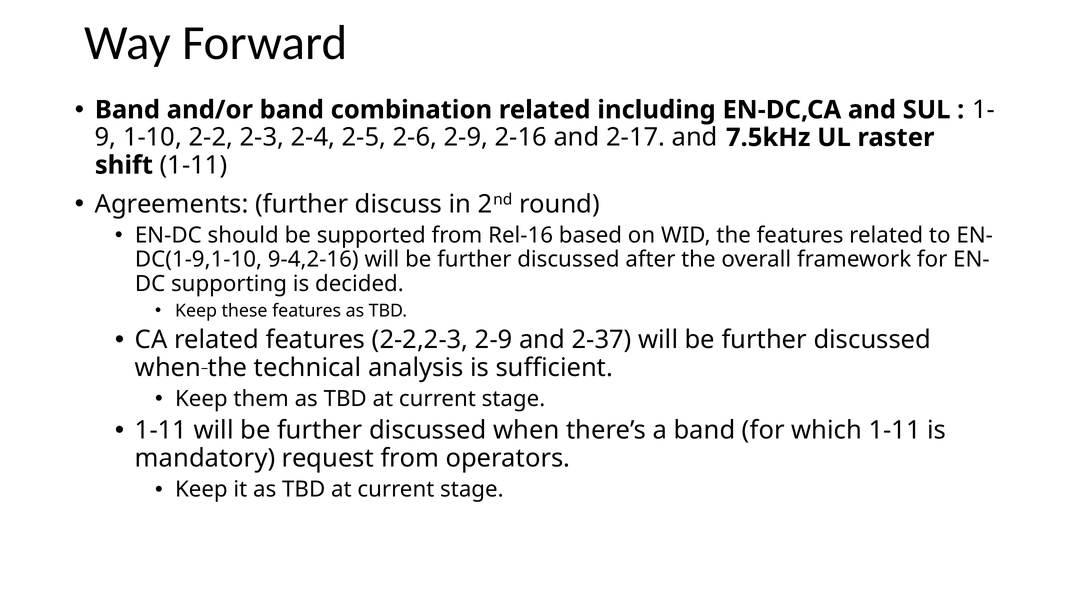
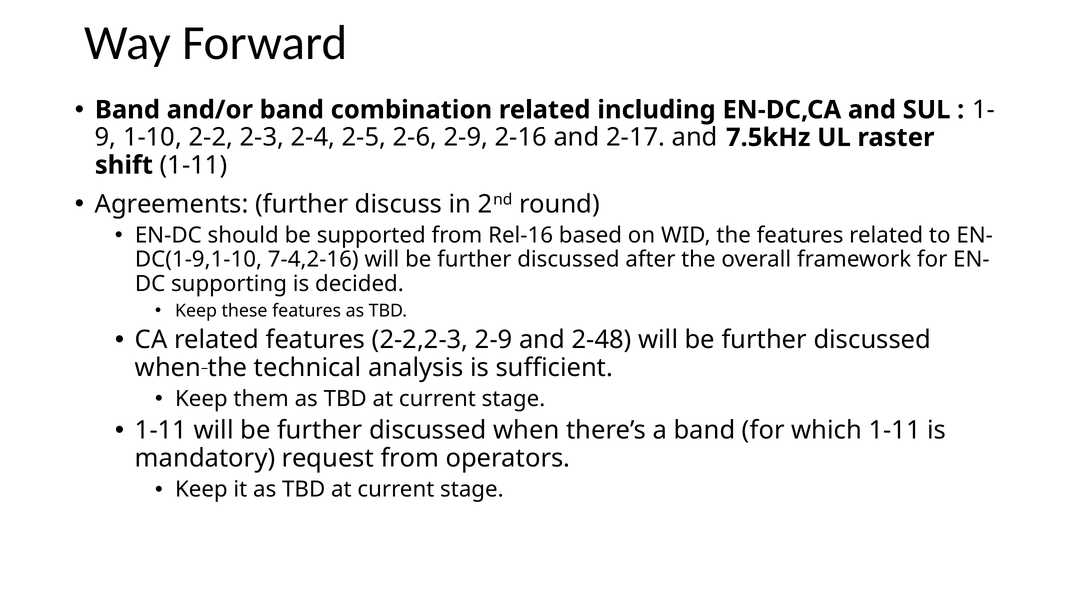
9-4,2-16: 9-4,2-16 -> 7-4,2-16 (313, 259)
2-37: 2-37 -> 2-48 (602, 340)
